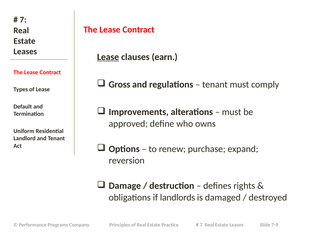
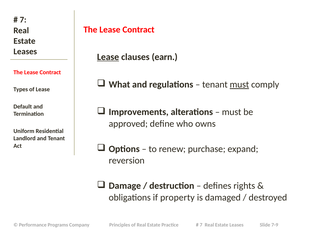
Gross: Gross -> What (119, 85)
must underline: none -> present (239, 85)
landlords: landlords -> property (177, 198)
